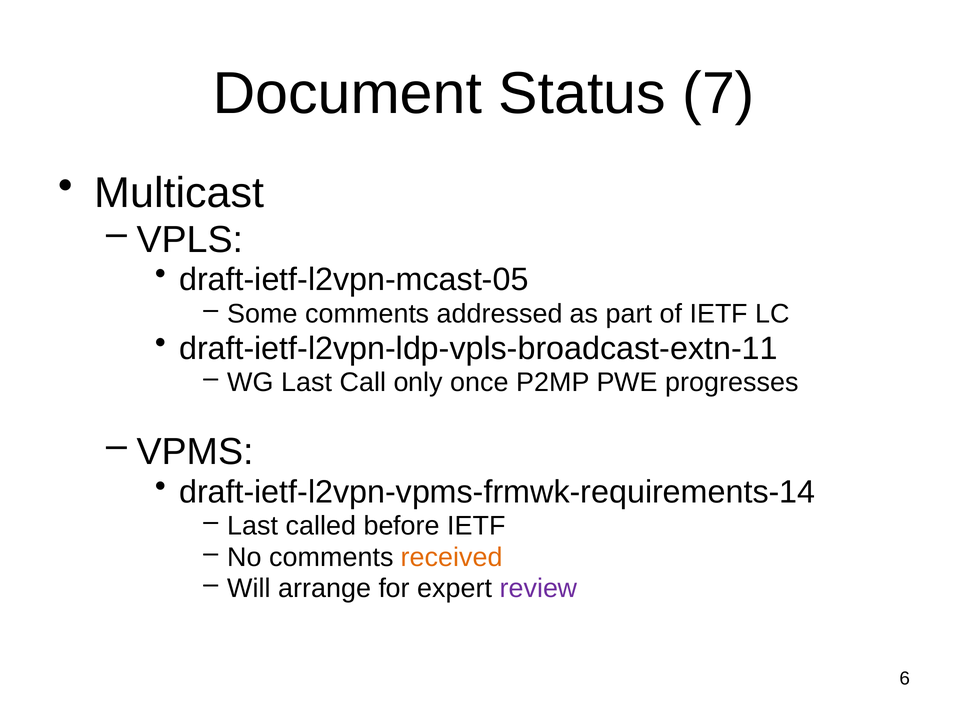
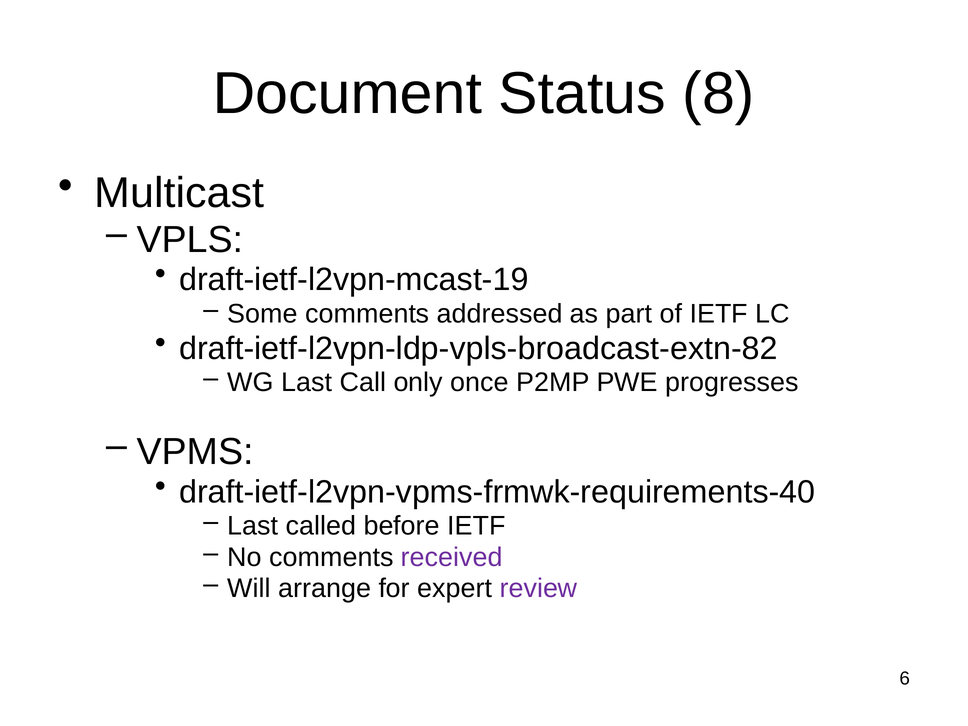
7: 7 -> 8 (718, 94)
draft-ietf-l2vpn-mcast-05: draft-ietf-l2vpn-mcast-05 -> draft-ietf-l2vpn-mcast-19 (354, 280)
draft-ietf-l2vpn-ldp-vpls-broadcast-extn-11: draft-ietf-l2vpn-ldp-vpls-broadcast-extn-11 -> draft-ietf-l2vpn-ldp-vpls-broadcast-extn-82 (478, 348)
draft-ietf-l2vpn-vpms-frmwk-requirements-14: draft-ietf-l2vpn-vpms-frmwk-requirements-14 -> draft-ietf-l2vpn-vpms-frmwk-requirements-40 (497, 492)
received colour: orange -> purple (452, 557)
